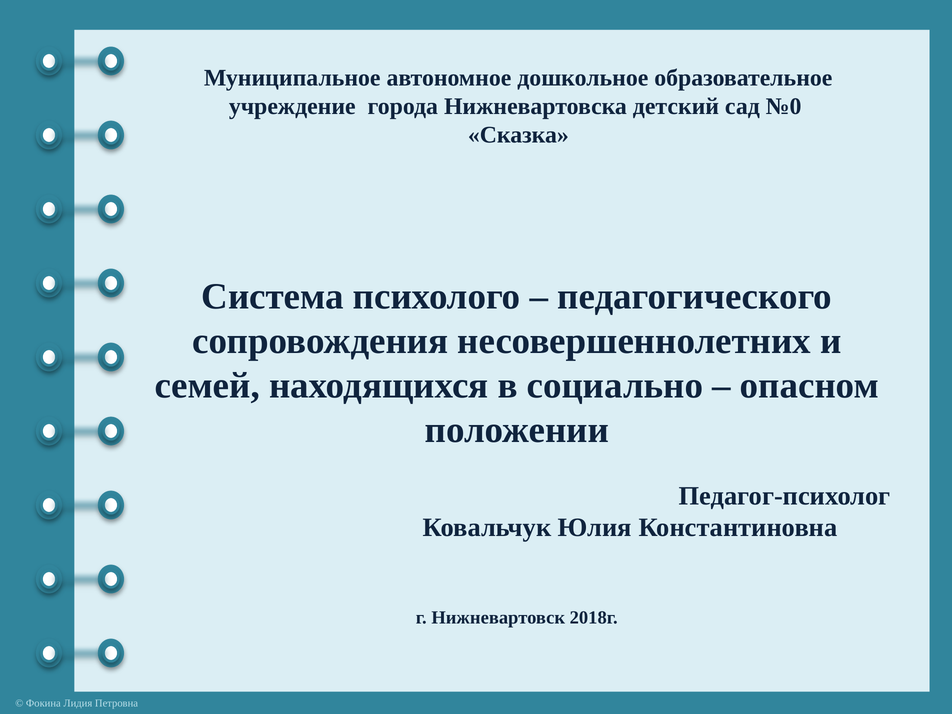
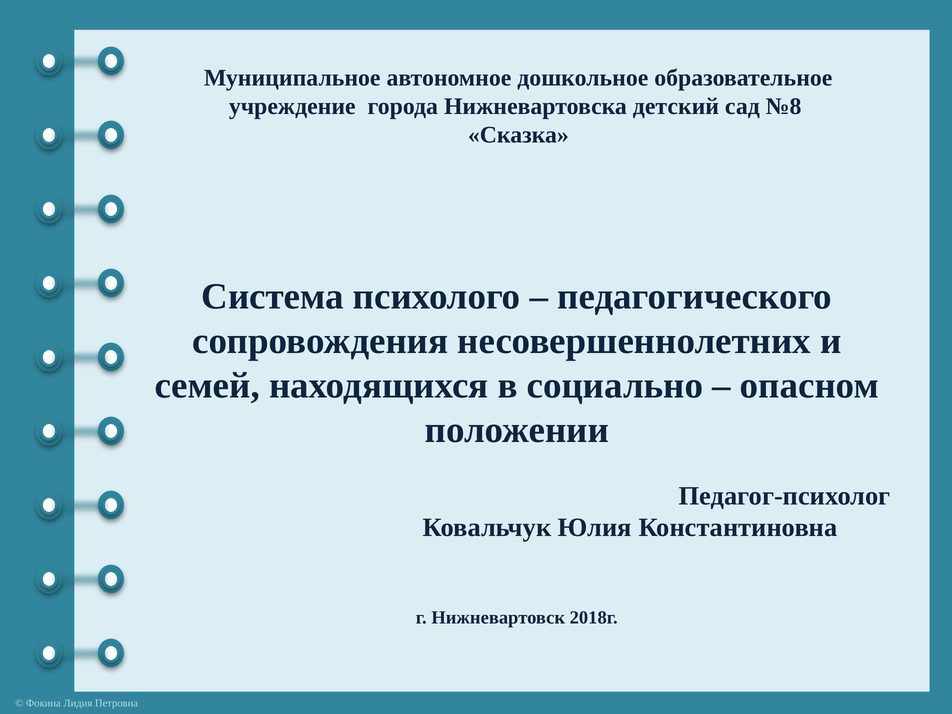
№0: №0 -> №8 (784, 106)
